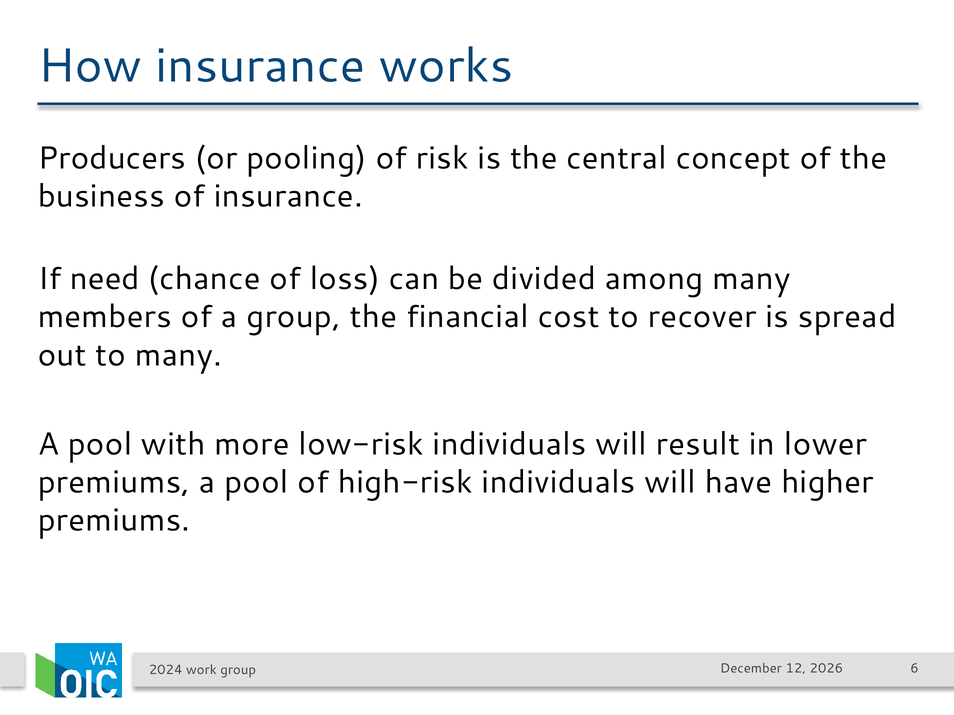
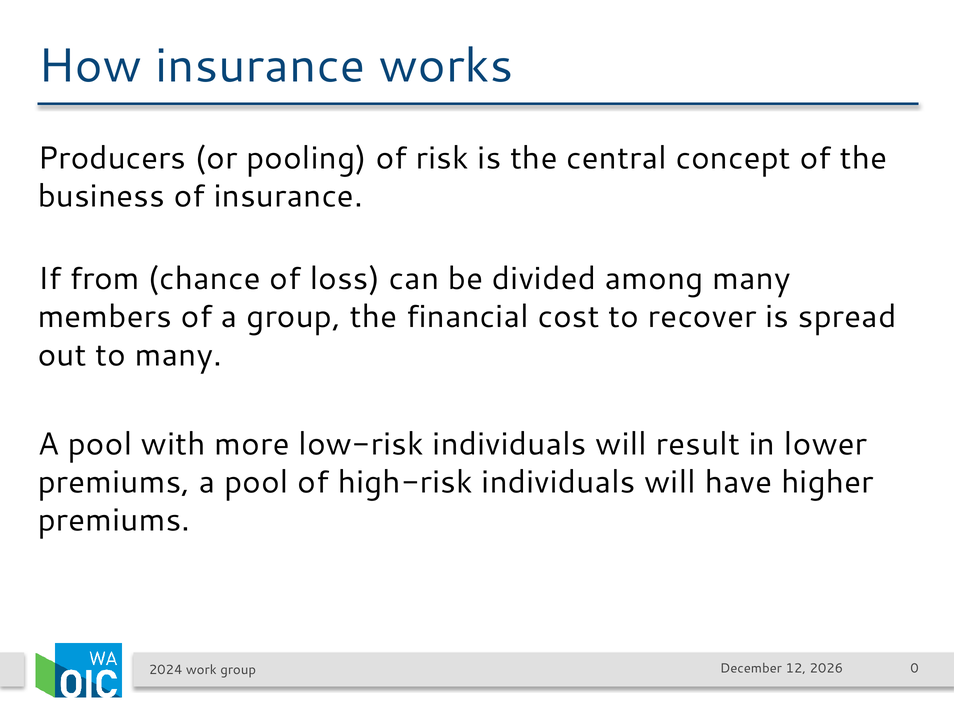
need: need -> from (105, 279)
6: 6 -> 0 (915, 669)
